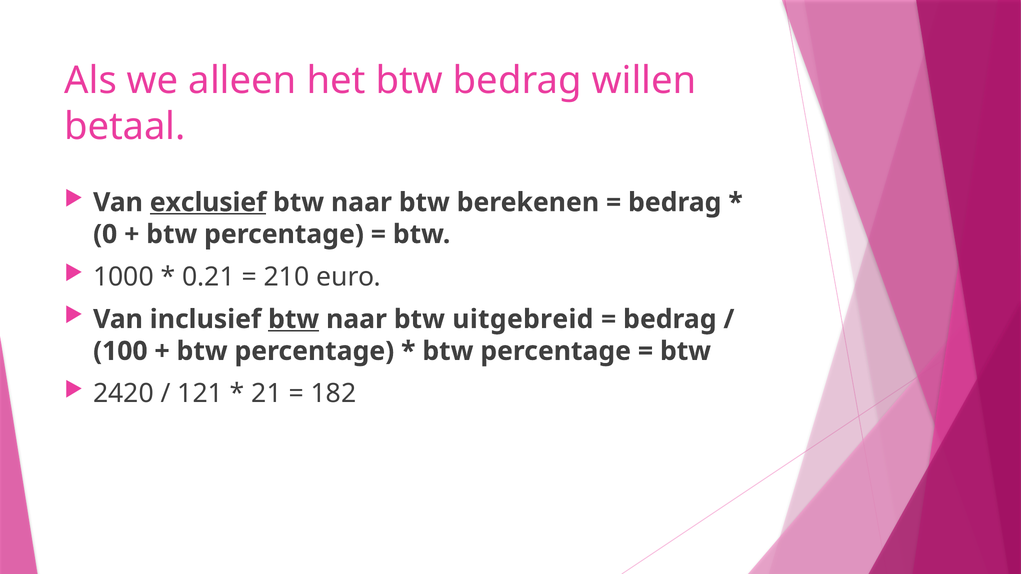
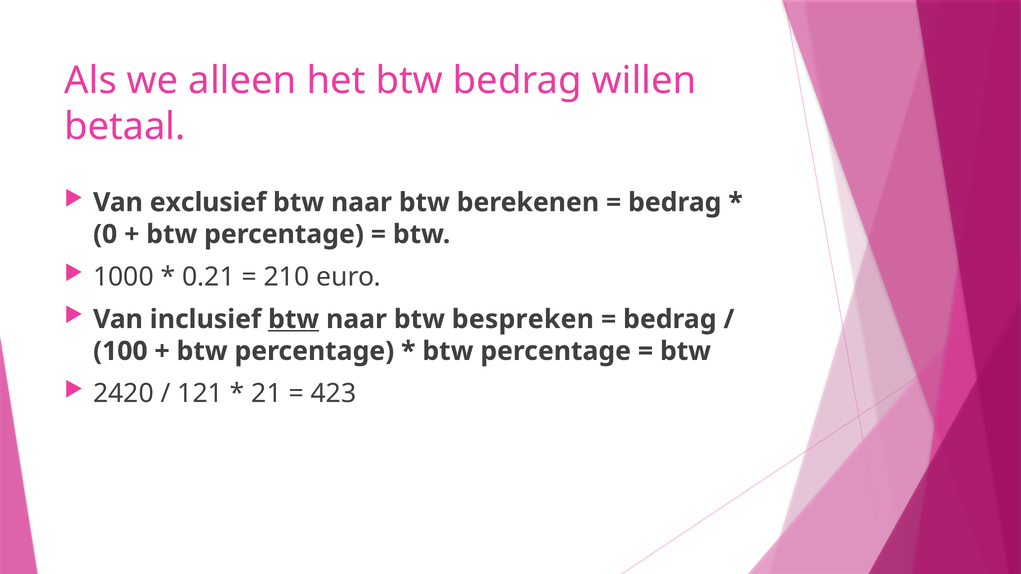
exclusief underline: present -> none (208, 203)
uitgebreid: uitgebreid -> bespreken (523, 319)
182: 182 -> 423 (334, 394)
